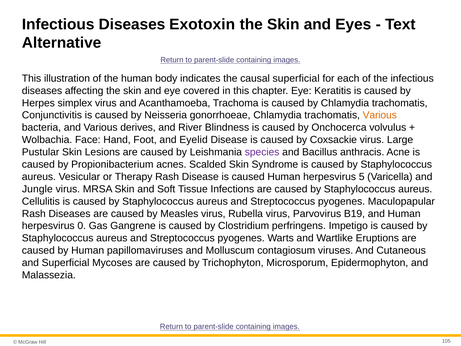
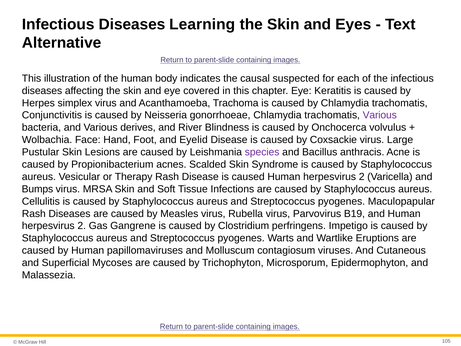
Exotoxin: Exotoxin -> Learning (202, 24)
causal superficial: superficial -> suspected (296, 78)
Various colour: orange -> purple (380, 115)
caused Human herpesvirus 5: 5 -> 2 (362, 177)
Jungle: Jungle -> Bumps (37, 189)
0: 0 -> 2 (82, 226)
